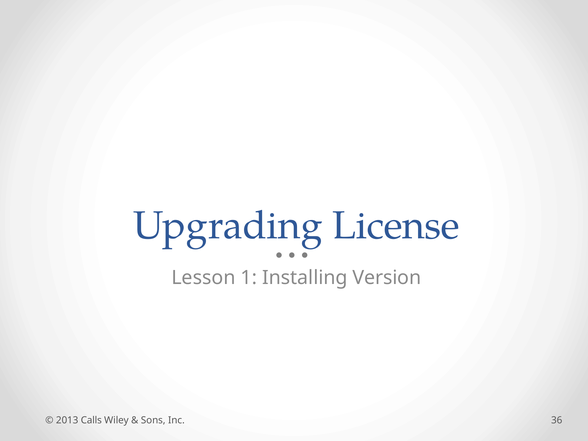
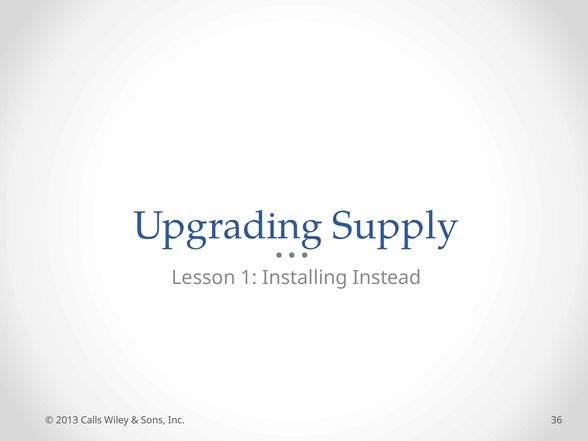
License: License -> Supply (396, 226)
Version: Version -> Instead (387, 278)
